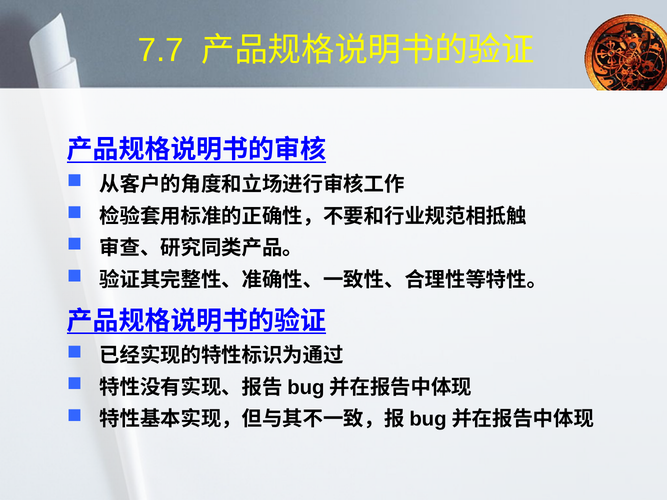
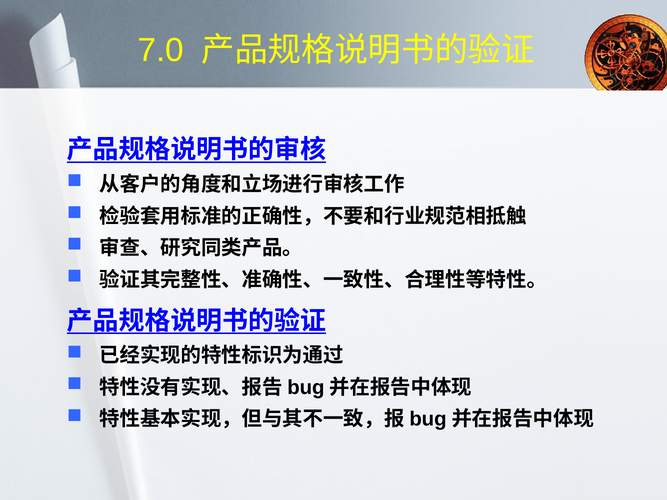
7.7: 7.7 -> 7.0 (161, 50)
